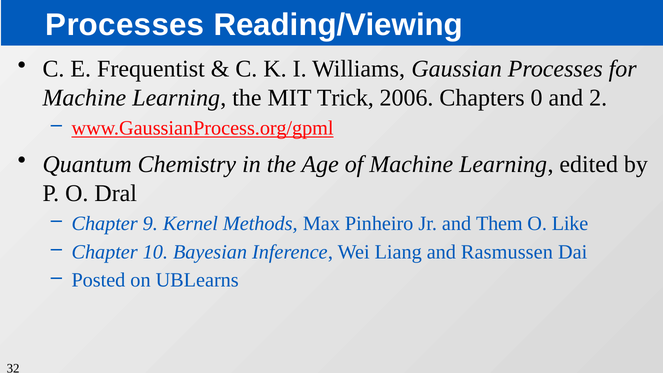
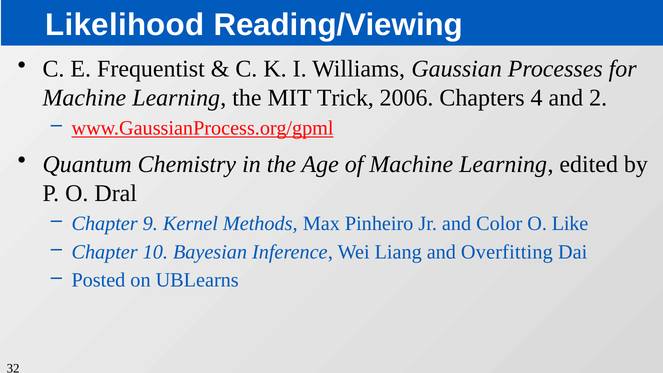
Processes: Processes -> Likelihood (125, 25)
0: 0 -> 4 (537, 98)
Them: Them -> Color (499, 223)
Rasmussen: Rasmussen -> Overfitting (507, 252)
